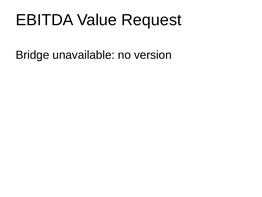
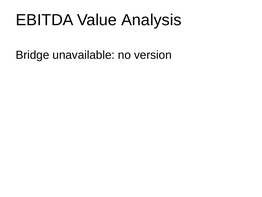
Request: Request -> Analysis (151, 20)
